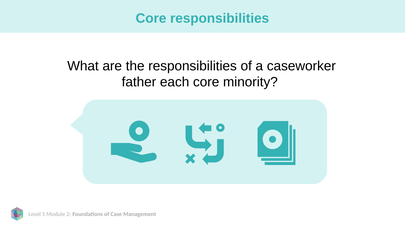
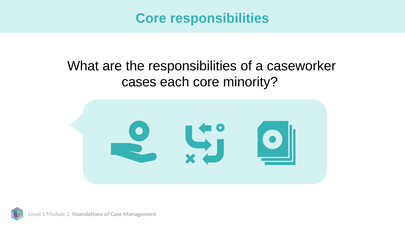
father: father -> cases (139, 82)
